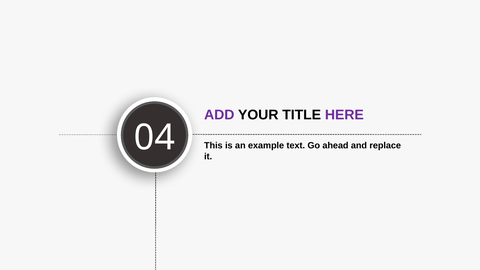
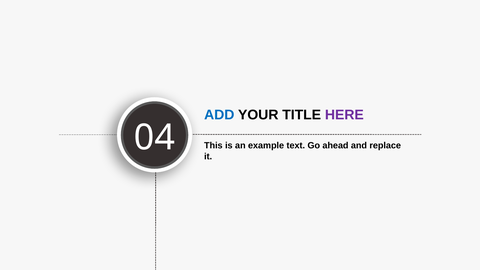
ADD colour: purple -> blue (219, 115)
